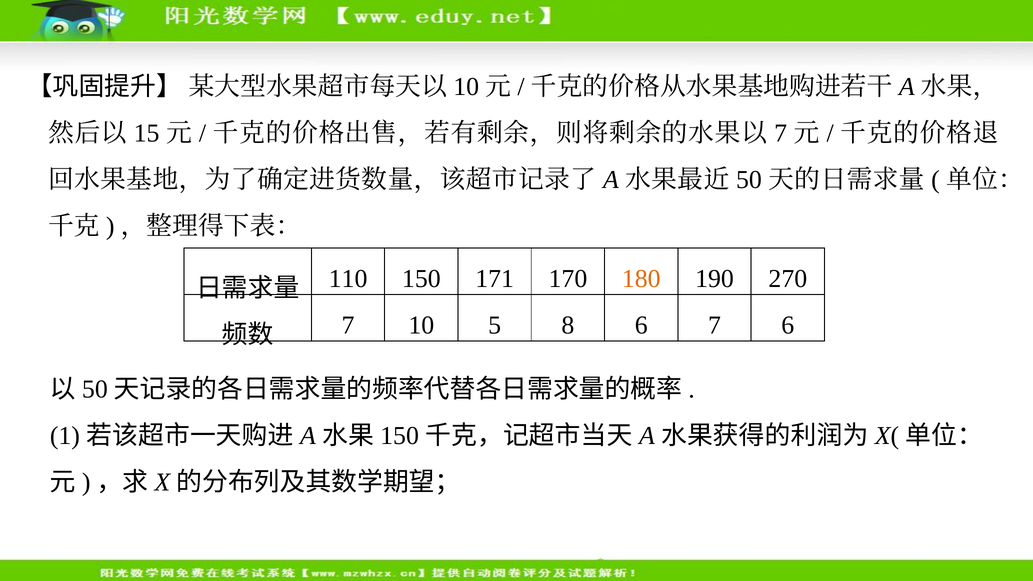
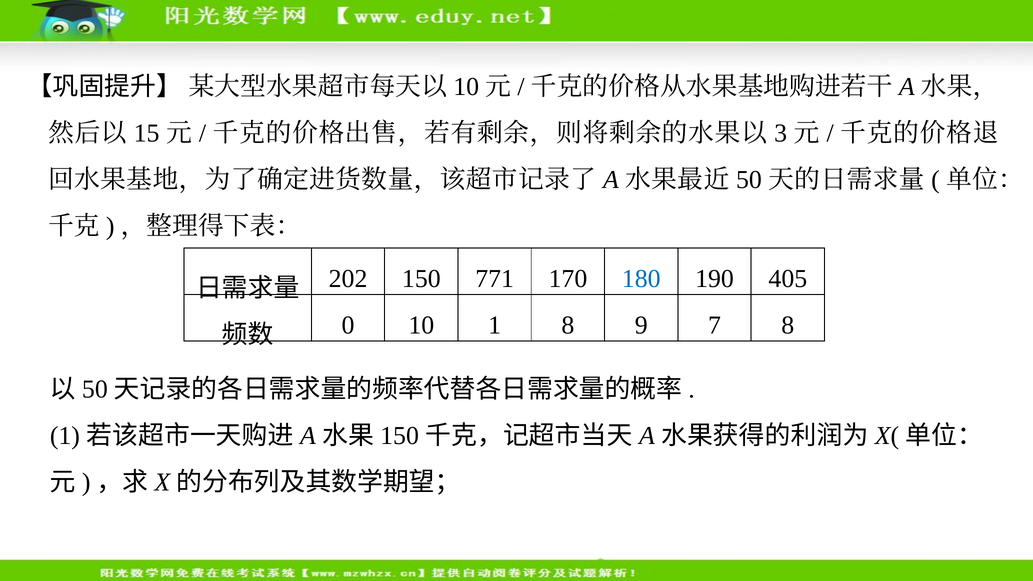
7: 7 -> 3 (781, 133)
110: 110 -> 202 (348, 279)
171: 171 -> 771 (495, 279)
180 colour: orange -> blue (641, 279)
270: 270 -> 405 (788, 279)
7: 7 -> 0 (348, 325)
5: 5 -> 1 (495, 325)
8 6: 6 -> 9 (641, 325)
7 6: 6 -> 8 (788, 325)
